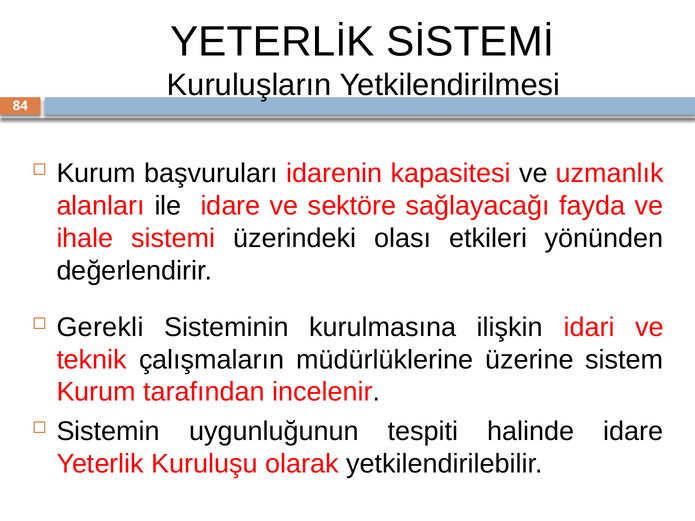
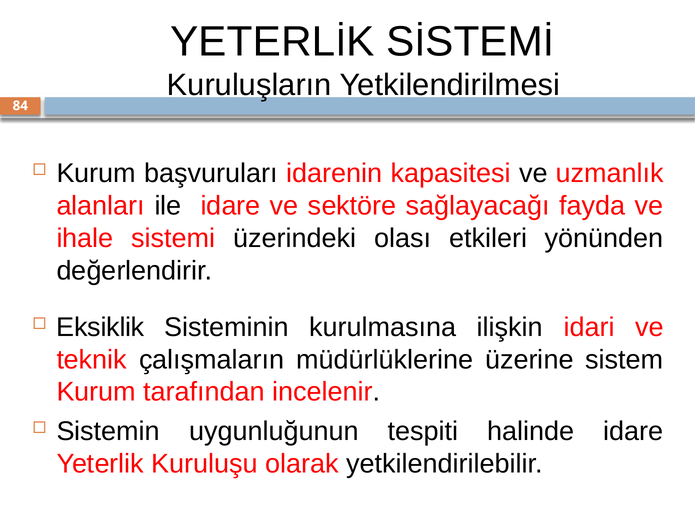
Gerekli: Gerekli -> Eksiklik (100, 327)
